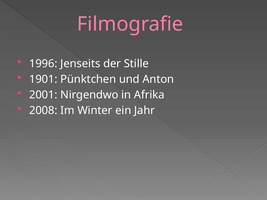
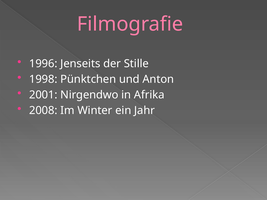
1901: 1901 -> 1998 (43, 79)
